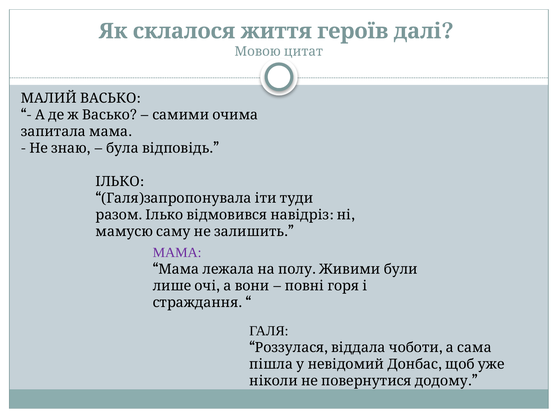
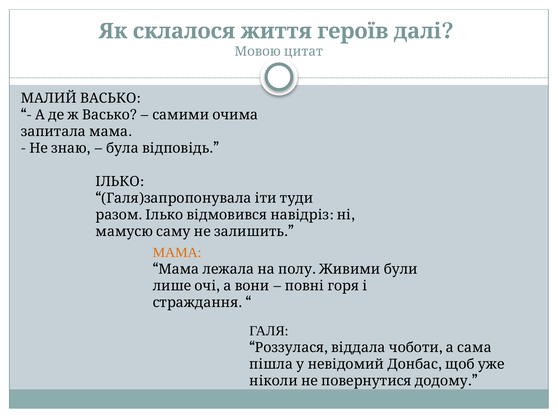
МАМА colour: purple -> orange (177, 253)
